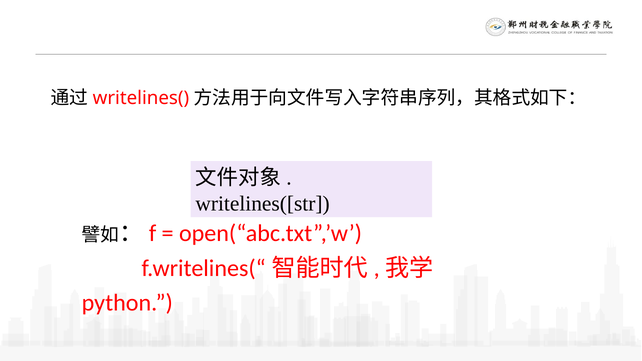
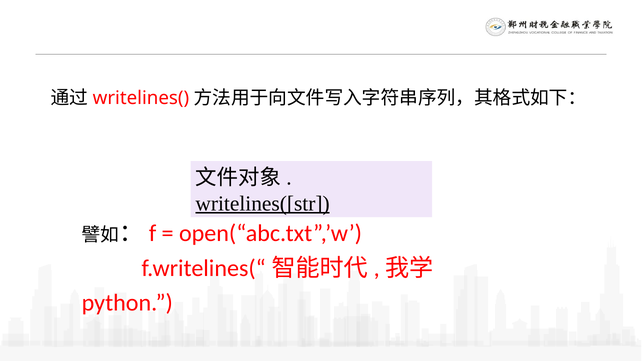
writelines([str underline: none -> present (263, 204)
